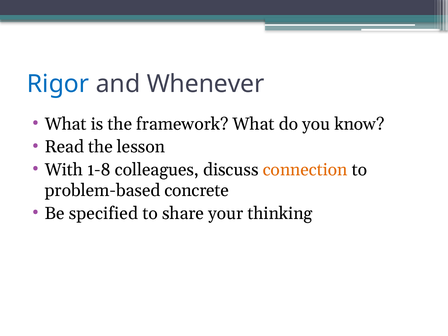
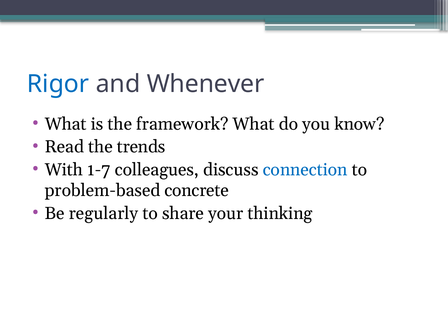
lesson: lesson -> trends (141, 147)
1-8: 1-8 -> 1-7 (99, 170)
connection colour: orange -> blue (305, 170)
specified: specified -> regularly (103, 213)
